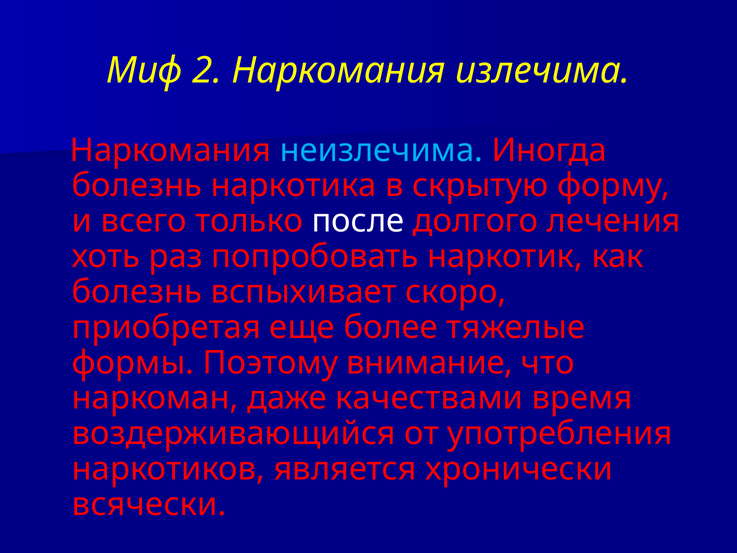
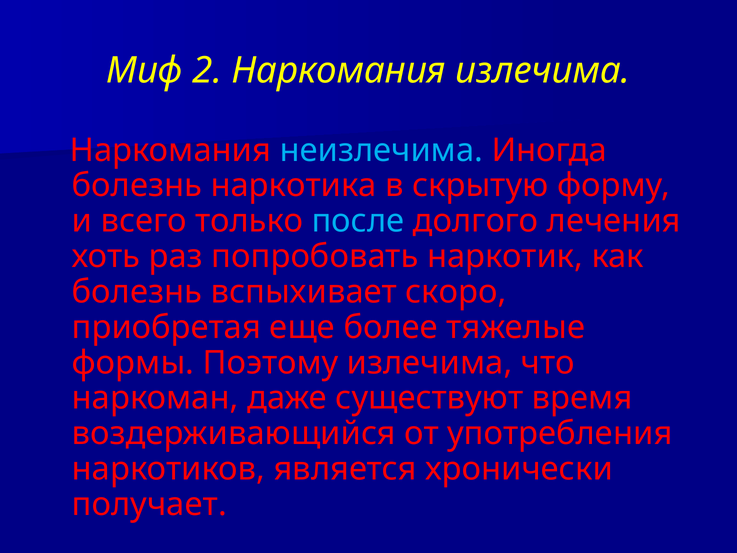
после colour: white -> light blue (358, 221)
Поэтому внимание: внимание -> излечима (430, 363)
качествами: качествами -> существуют (429, 398)
всячески: всячески -> получает (149, 504)
